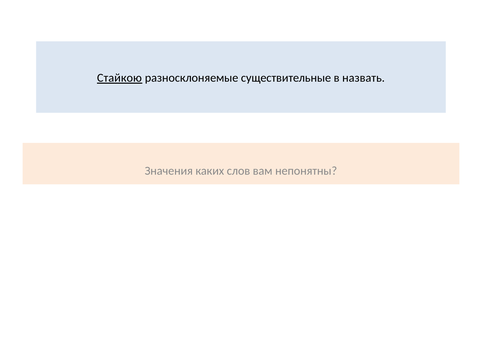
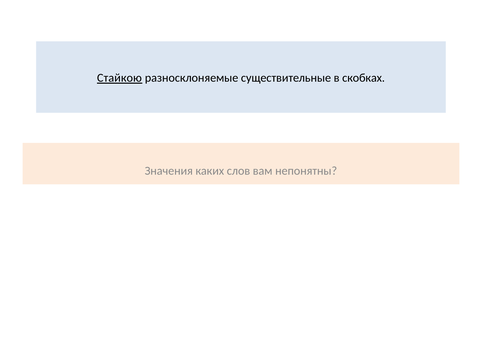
назвать: назвать -> скобках (364, 78)
